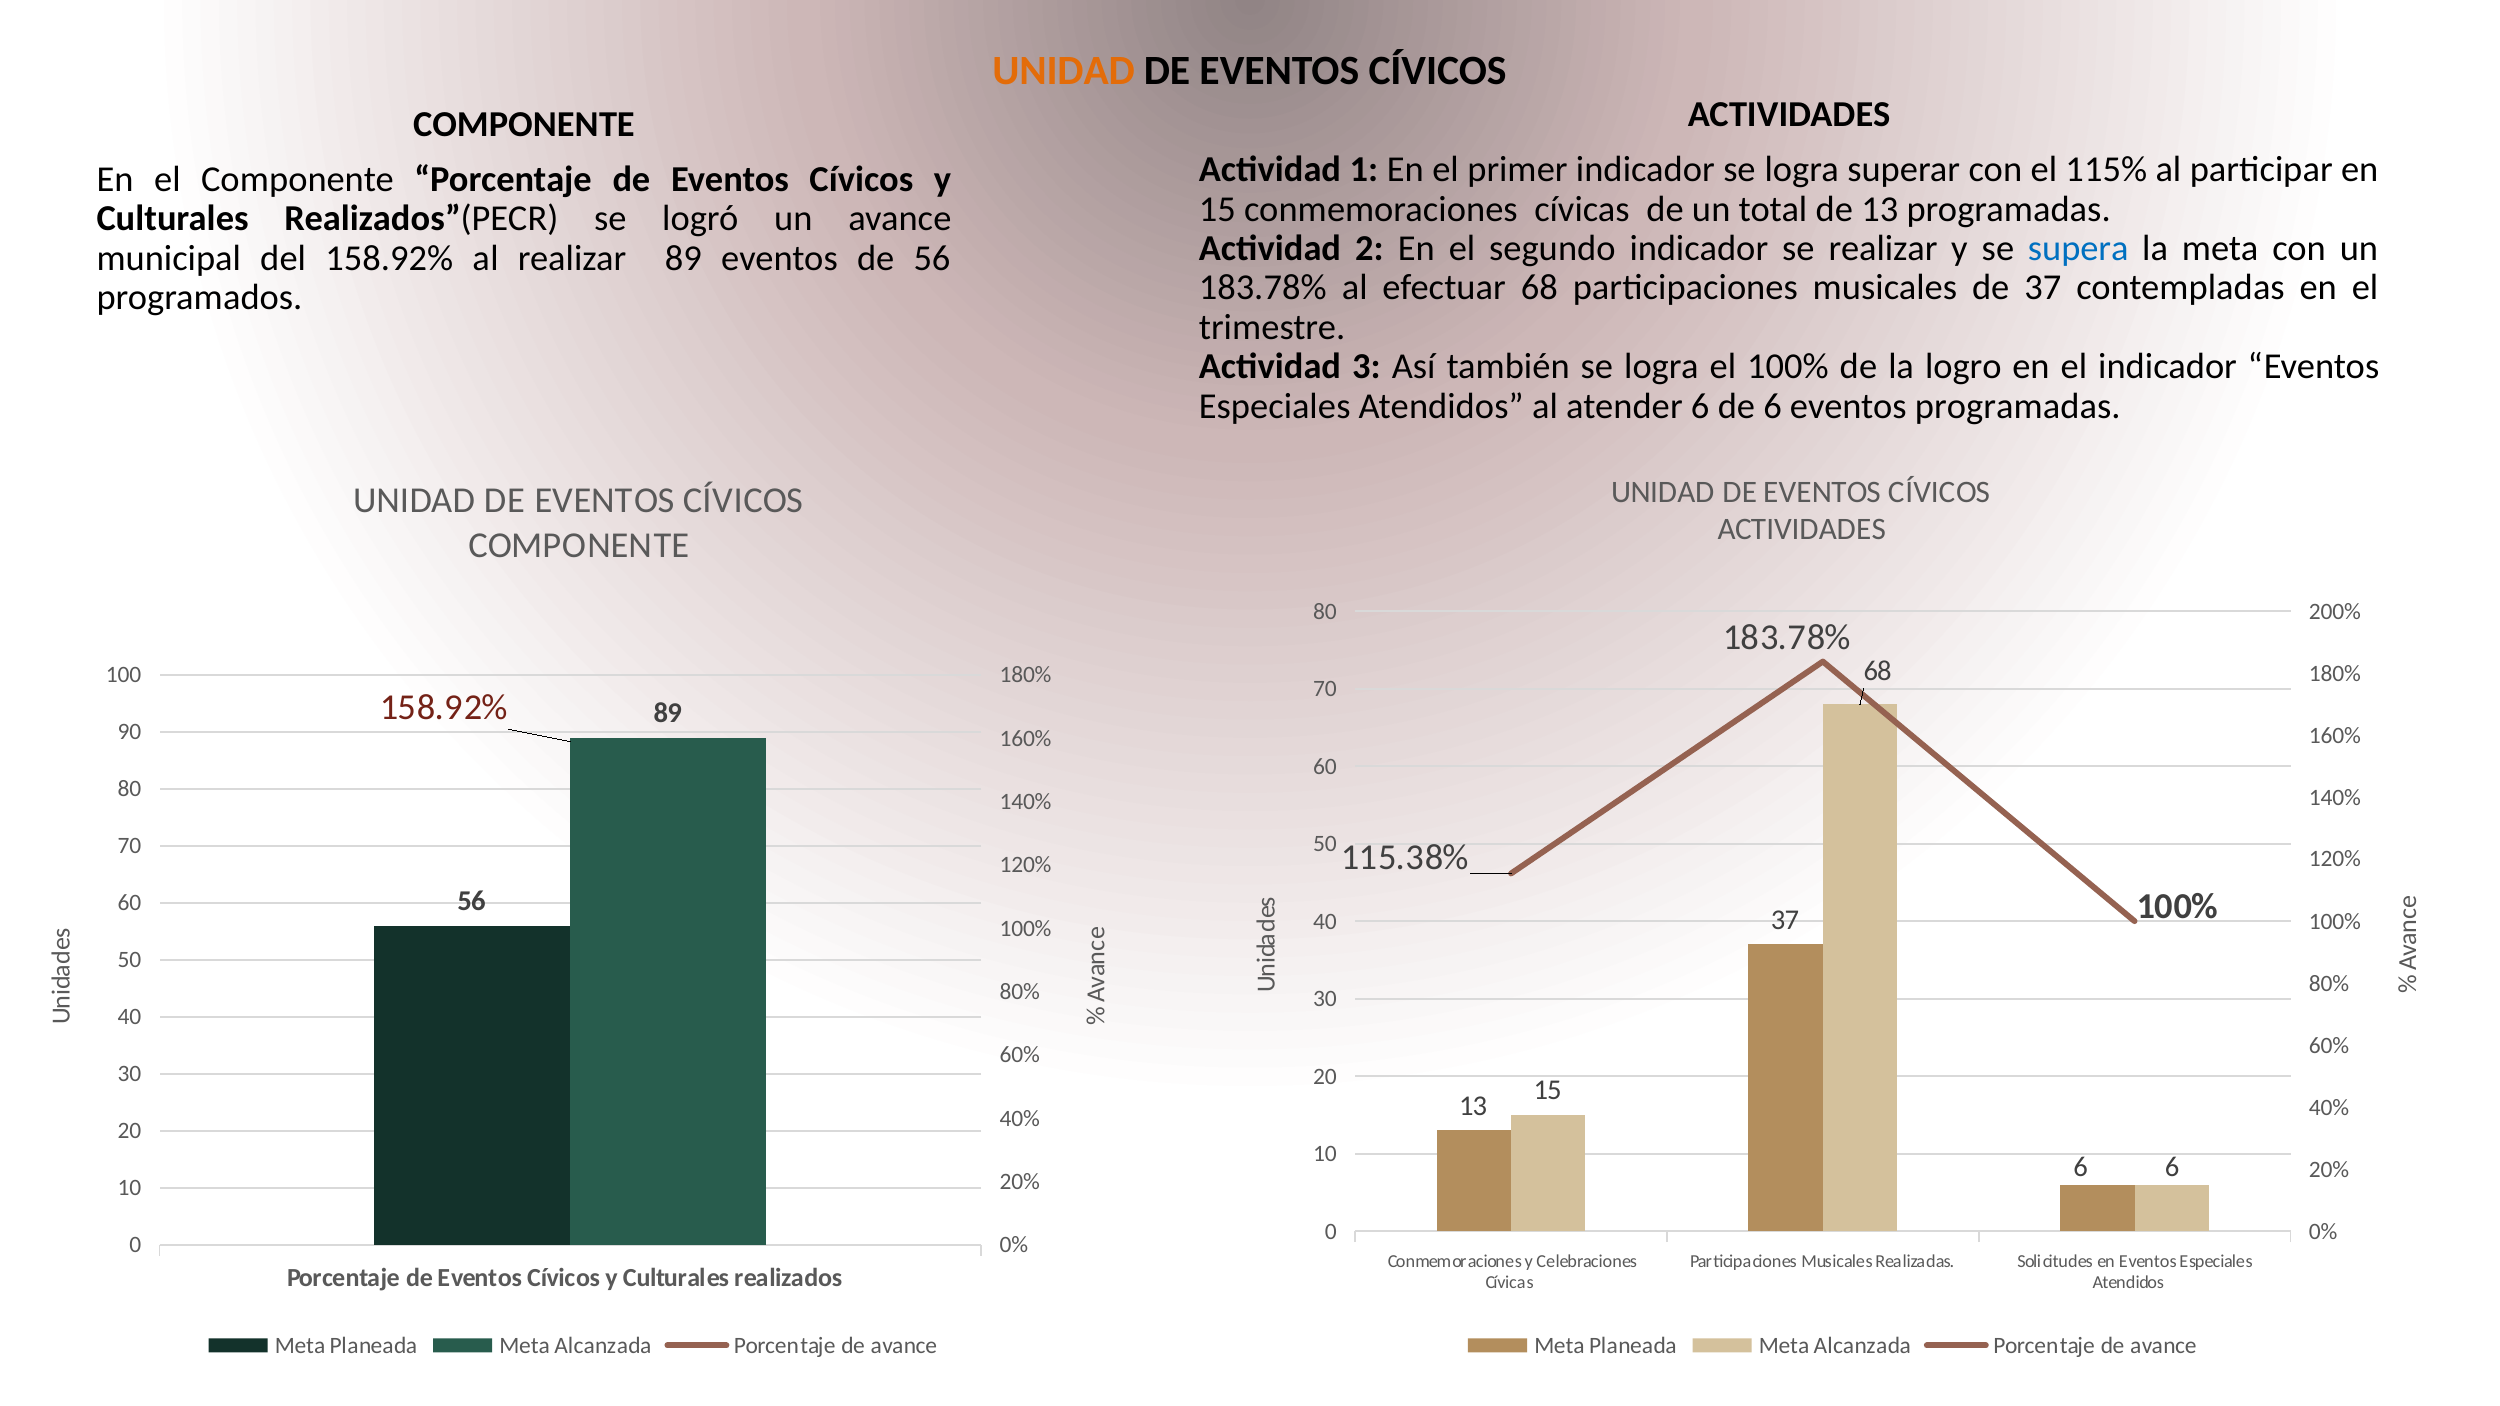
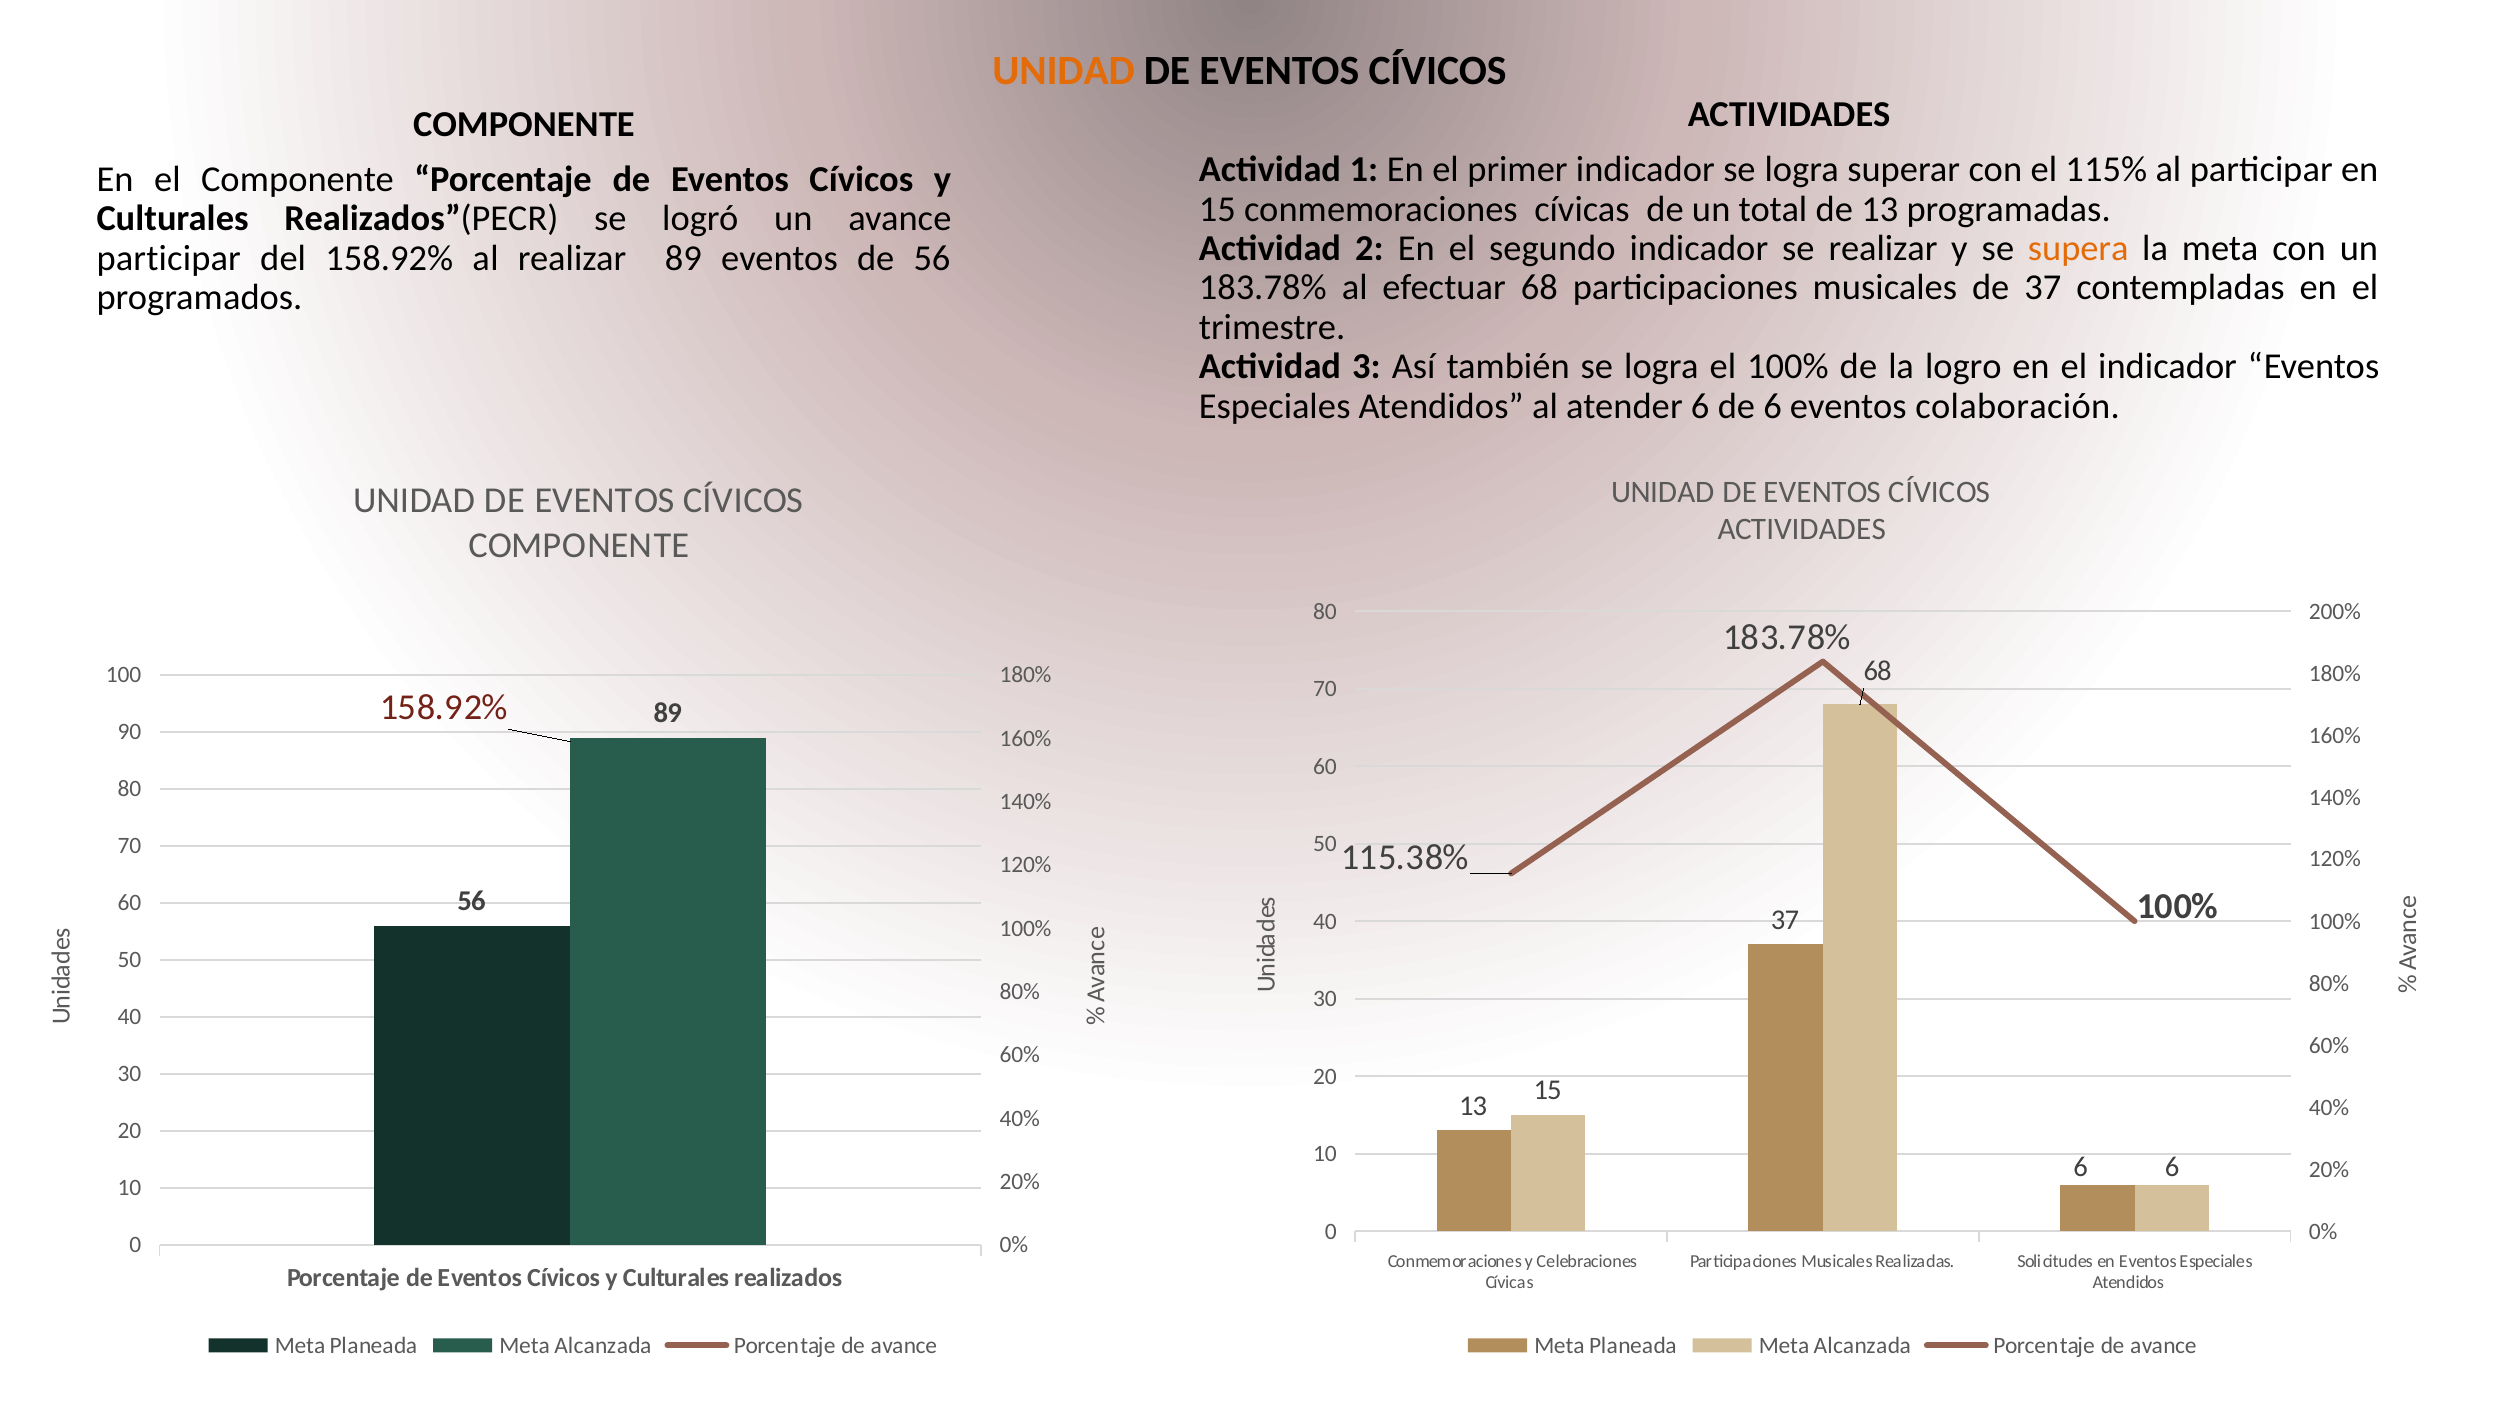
supera colour: blue -> orange (2078, 249)
municipal: municipal -> participar (169, 258)
eventos programadas: programadas -> colaboración (2018, 406)
